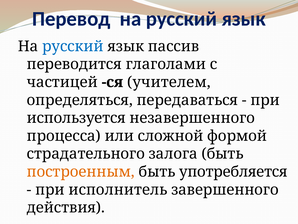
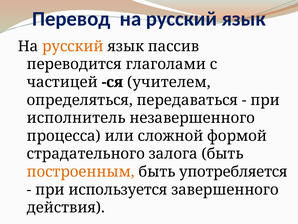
русский colour: blue -> orange (73, 46)
используется: используется -> исполнитель (76, 118)
исполнитель: исполнитель -> используется (118, 189)
